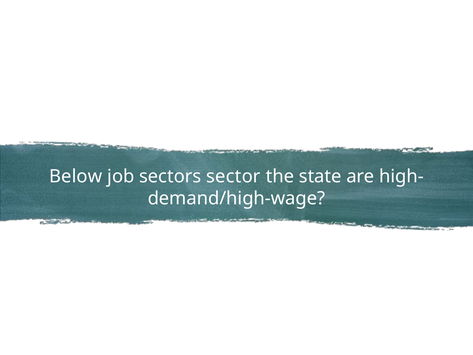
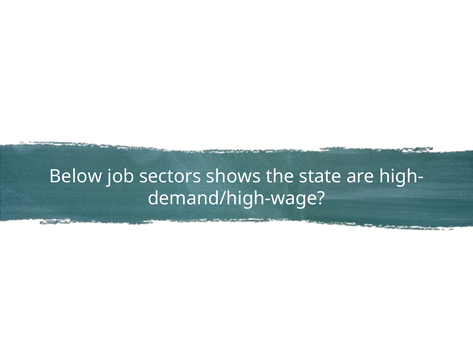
sector: sector -> shows (233, 176)
